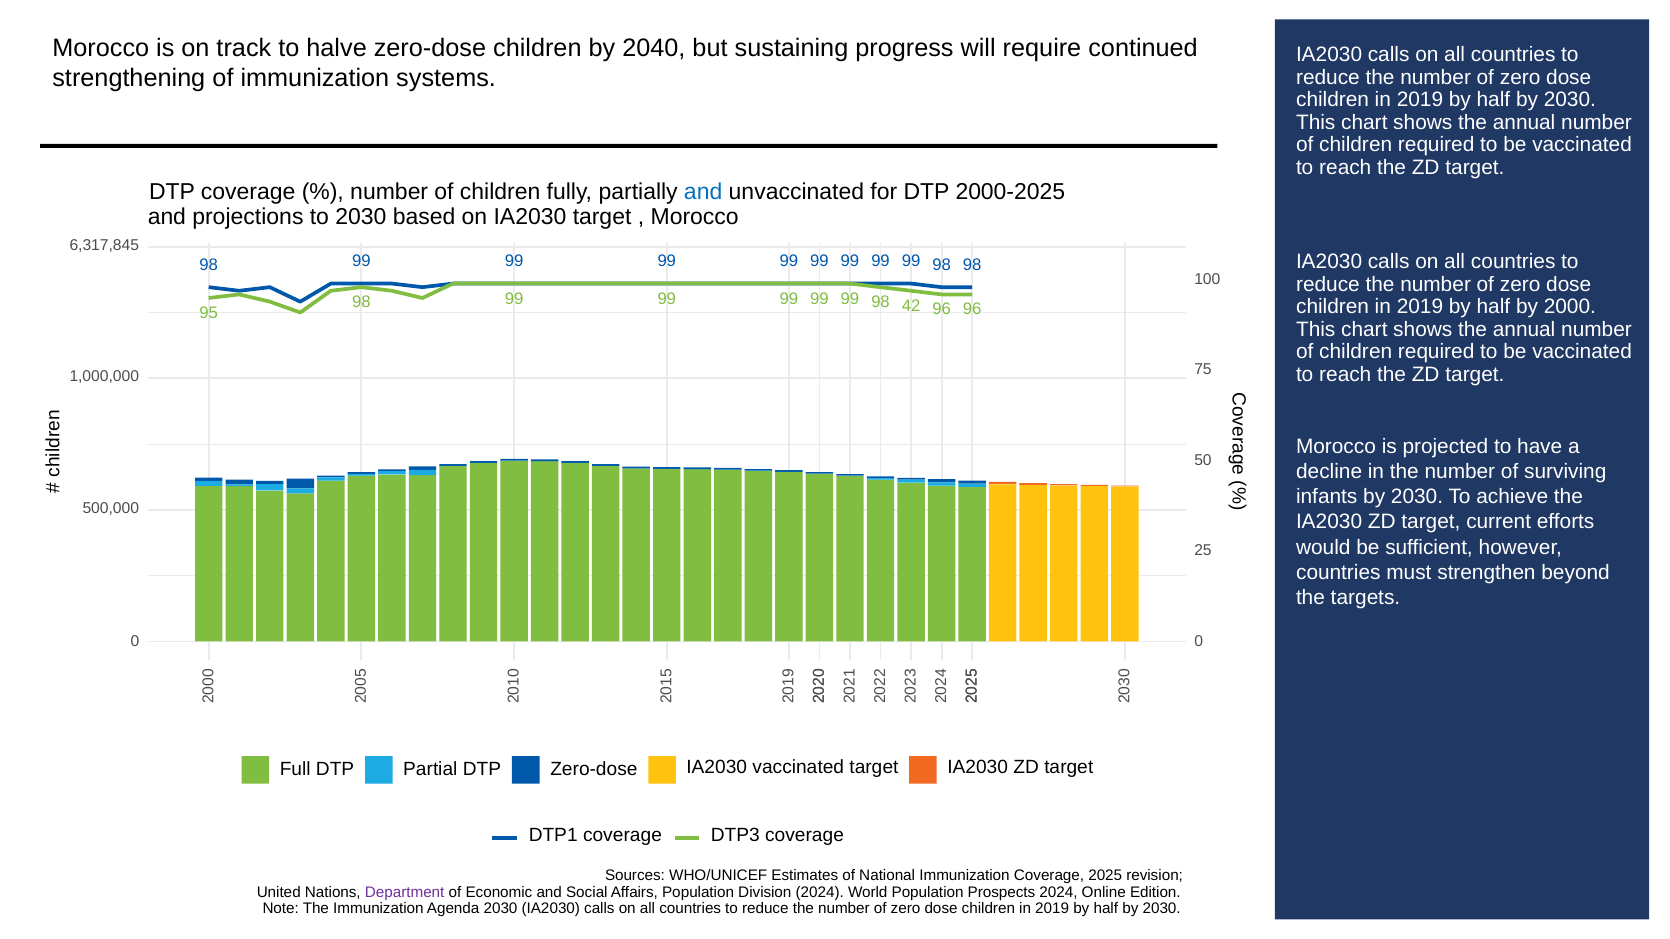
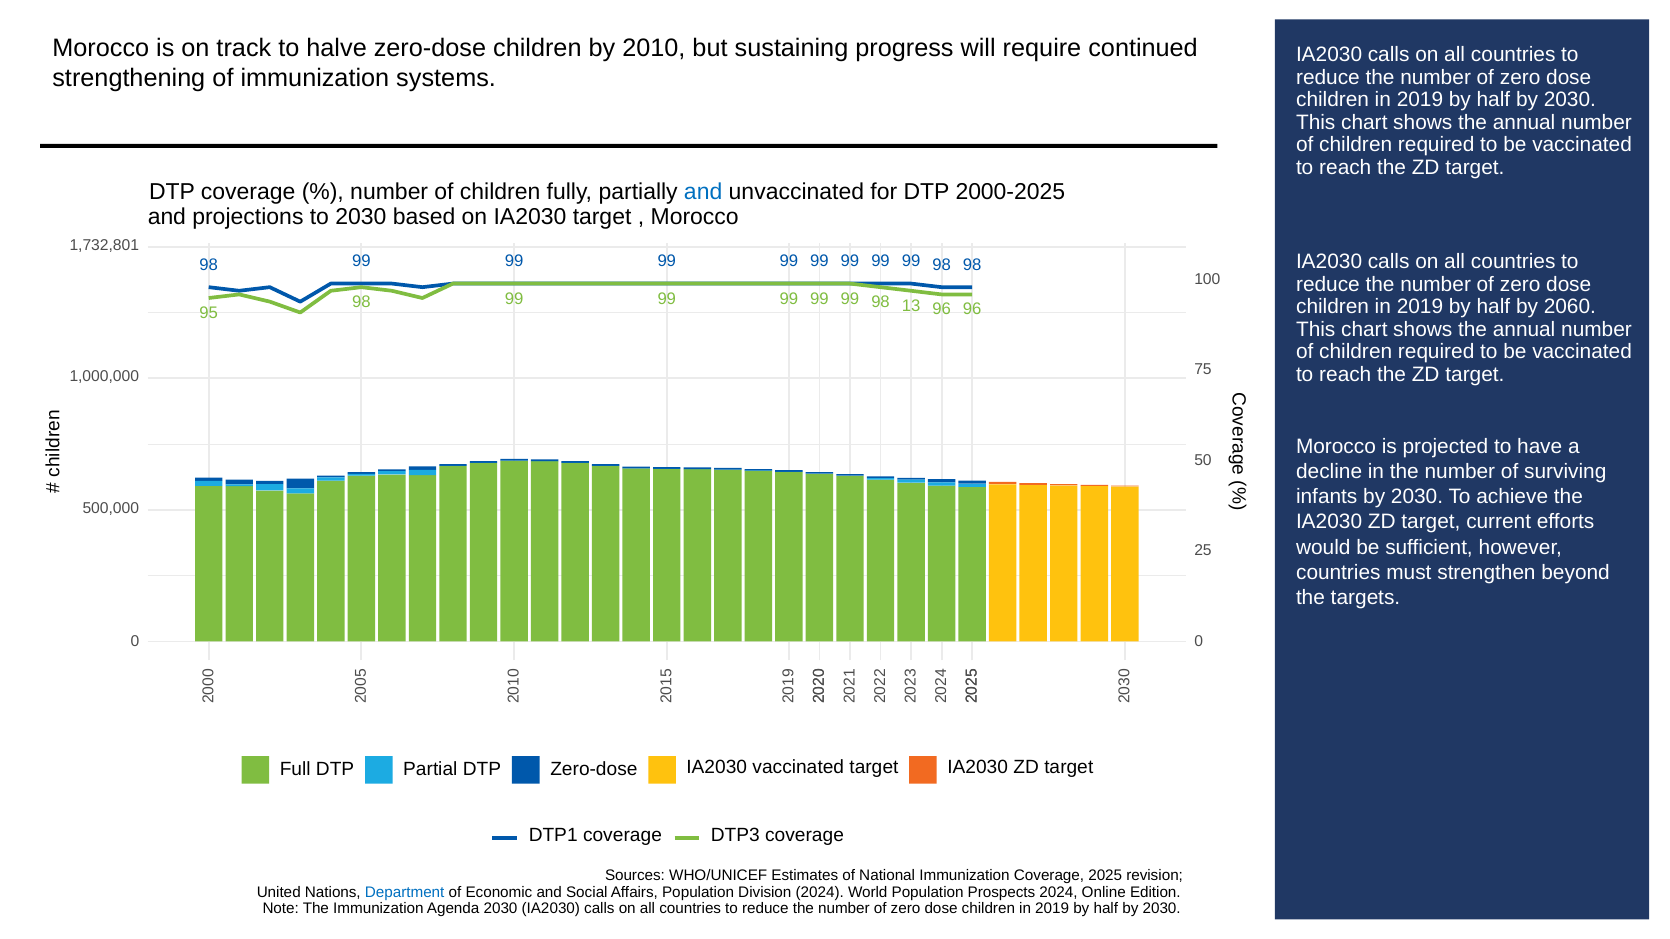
2040: 2040 -> 2010 (654, 48)
6,317,845: 6,317,845 -> 1,732,801 (104, 245)
42: 42 -> 13 (911, 306)
2000: 2000 -> 2060 (1570, 307)
Department colour: purple -> blue (405, 892)
